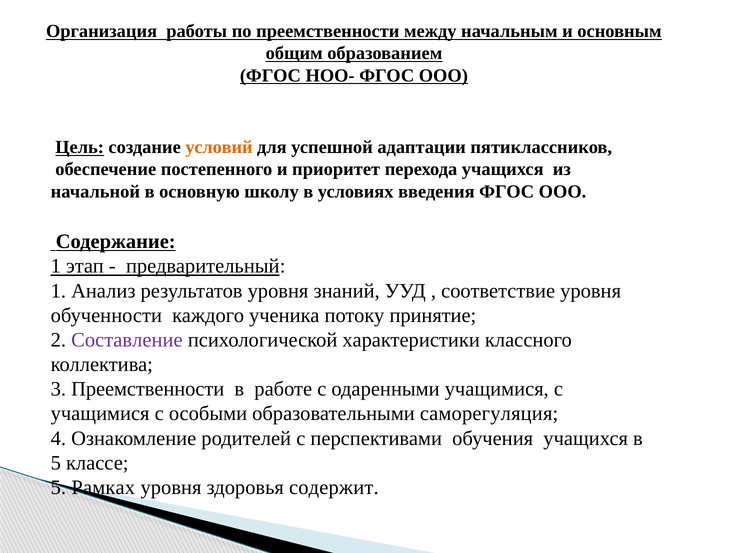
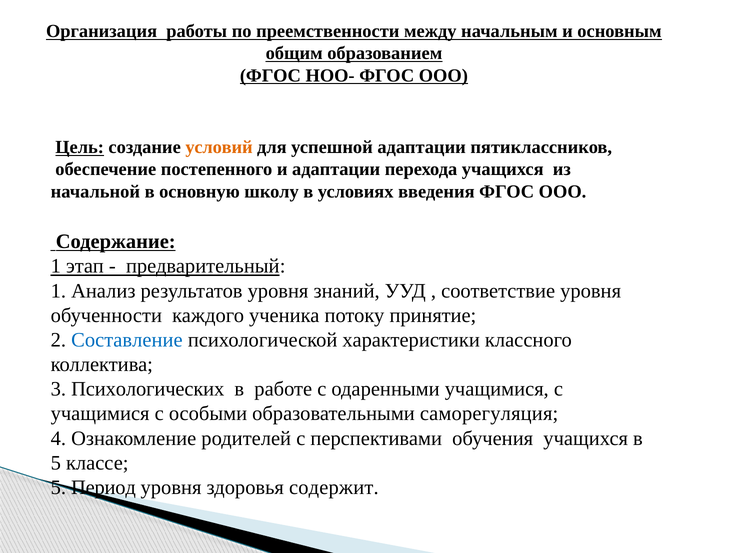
и приоритет: приоритет -> адаптации (336, 169)
Составление colour: purple -> blue (127, 340)
3 Преемственности: Преемственности -> Психологических (148, 389)
Рамках: Рамках -> Период (103, 487)
